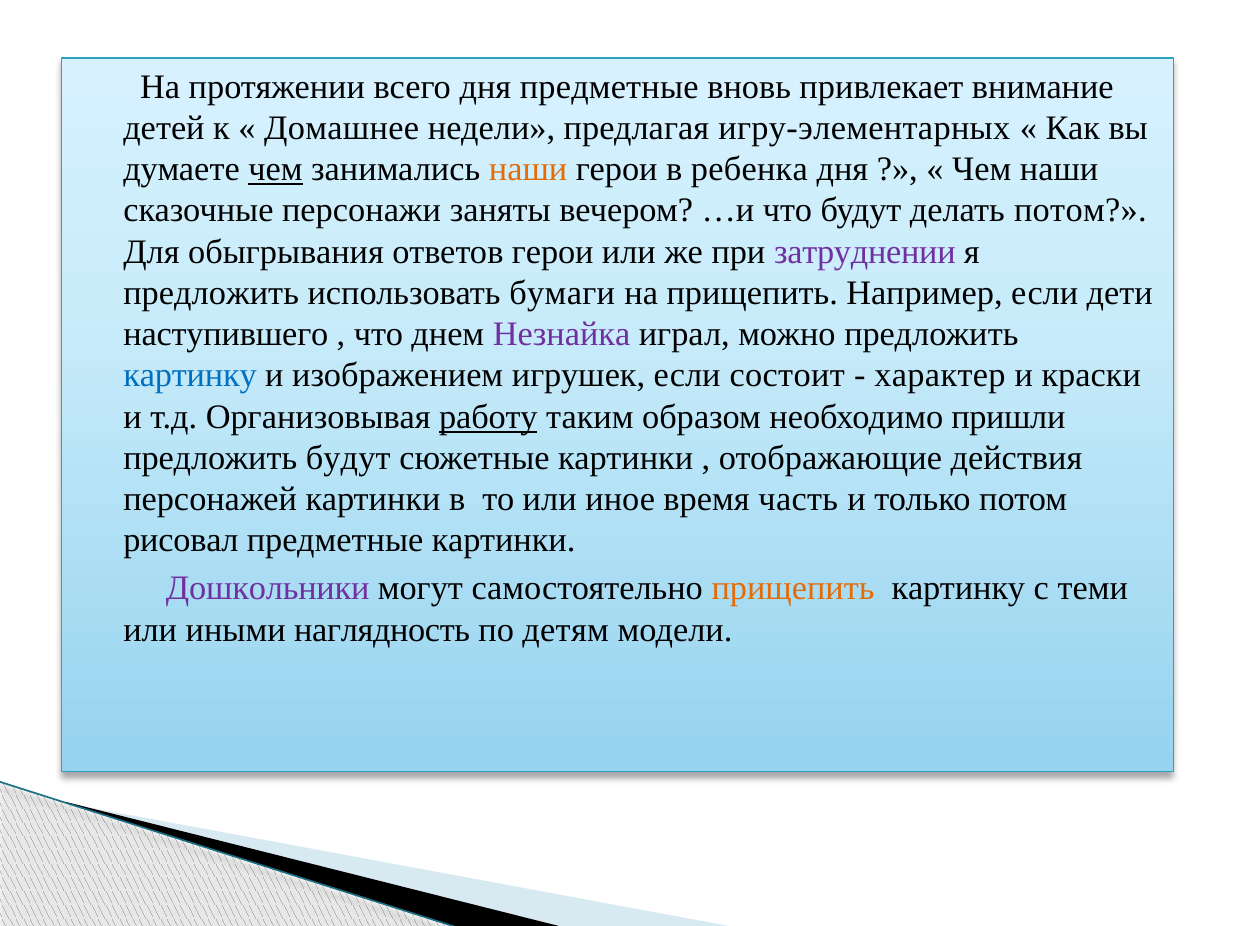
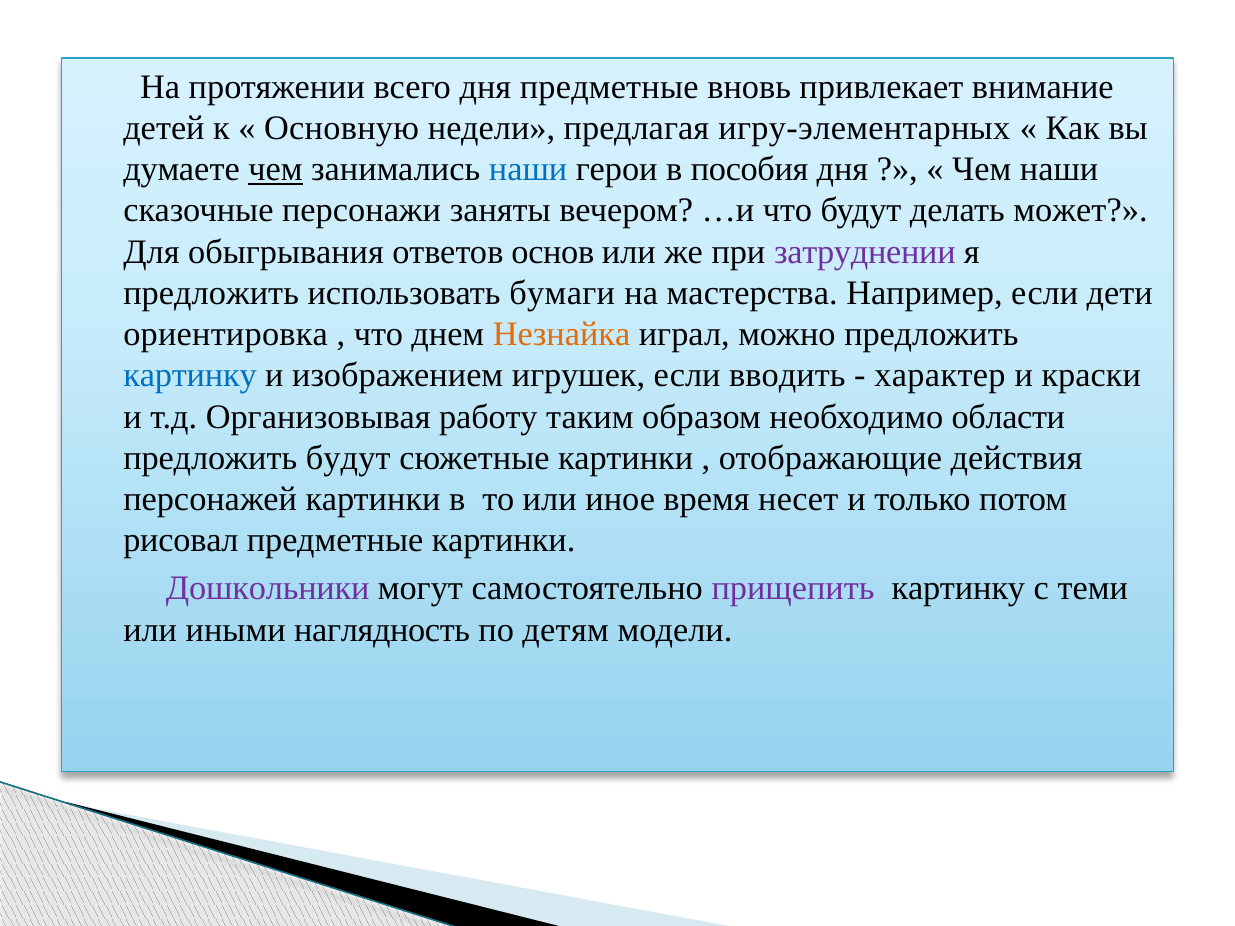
Домашнее: Домашнее -> Основную (342, 128)
наши colour: orange -> blue (528, 169)
ребенка: ребенка -> пособия (750, 169)
делать потом: потом -> может (1081, 211)
ответов герои: герои -> основ (553, 252)
на прищепить: прищепить -> мастерства (752, 293)
наступившего: наступившего -> ориентировка (226, 334)
Незнайка colour: purple -> orange (562, 334)
состоит: состоит -> вводить (787, 376)
работу underline: present -> none (488, 417)
пришли: пришли -> области (1008, 417)
часть: часть -> несет (798, 499)
прищепить colour: orange -> purple (793, 589)
